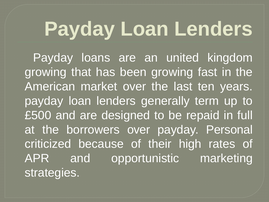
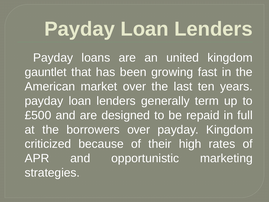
growing: growing -> gauntlet (46, 72)
payday Personal: Personal -> Kingdom (229, 130)
